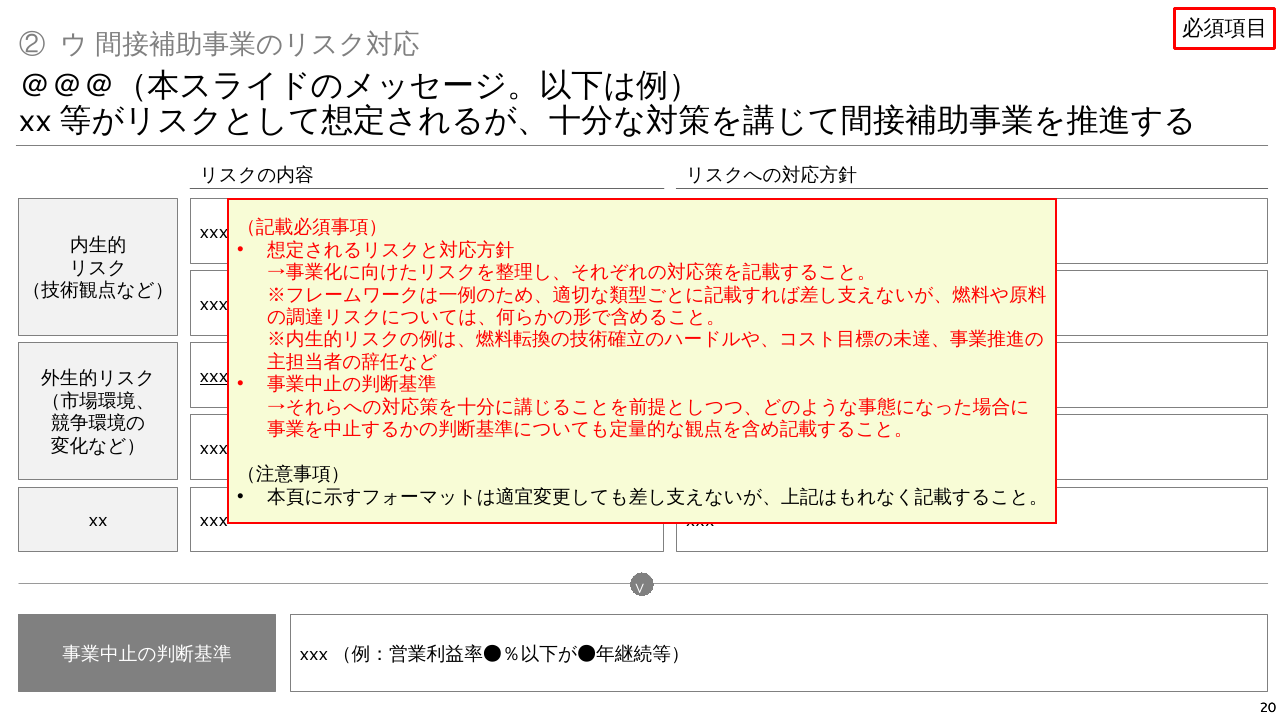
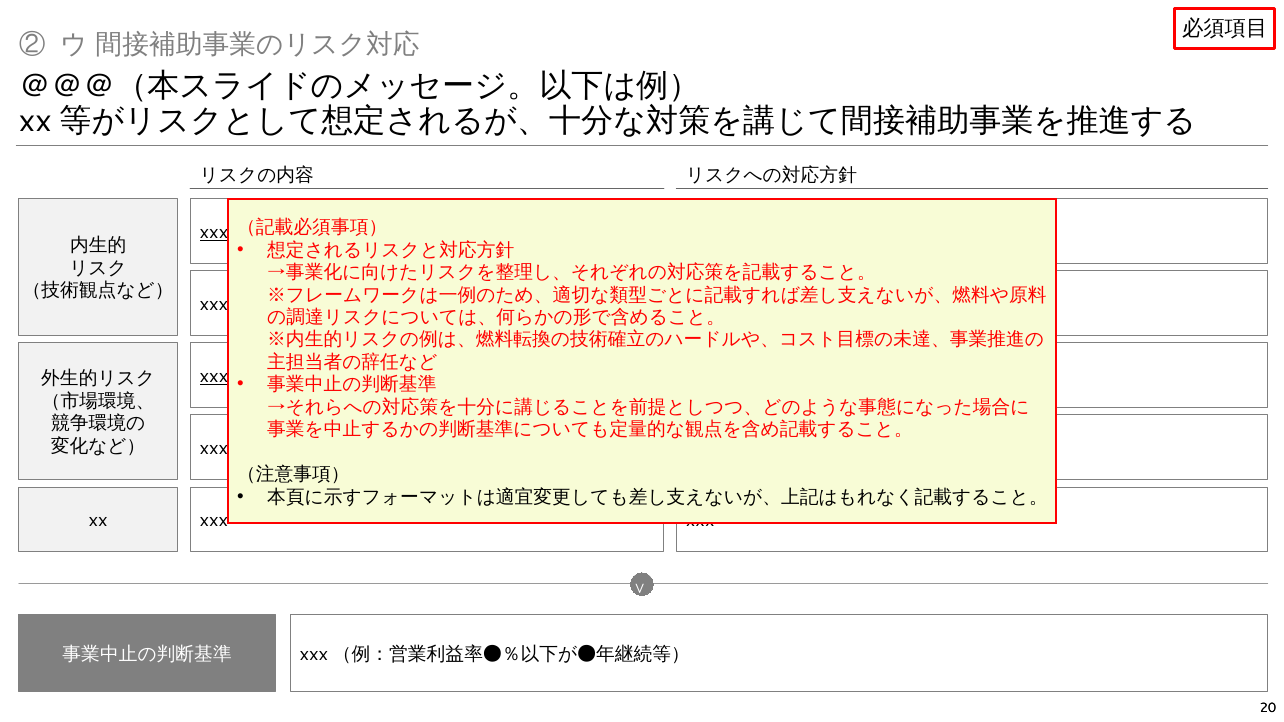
xxx underline: none -> present (214, 232)
